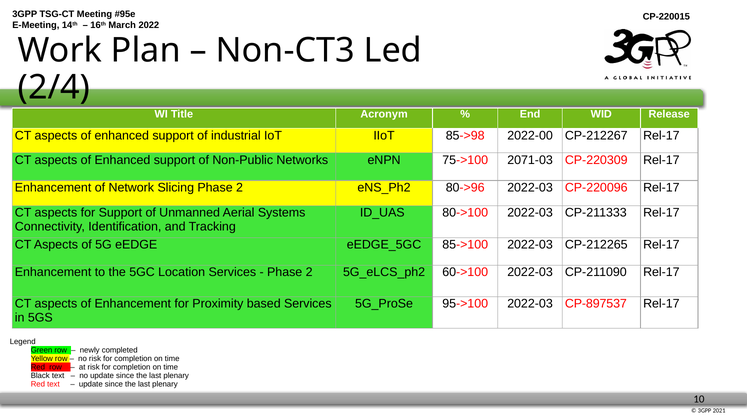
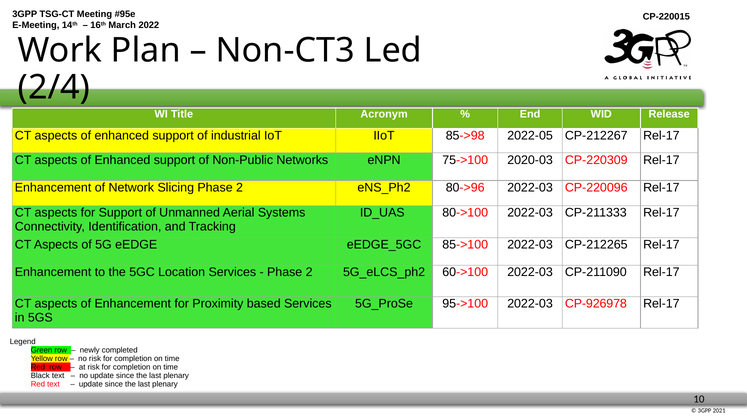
2022-00: 2022-00 -> 2022-05 (530, 136)
2071-03: 2071-03 -> 2020-03 (530, 160)
CP-897537: CP-897537 -> CP-926978 (596, 304)
